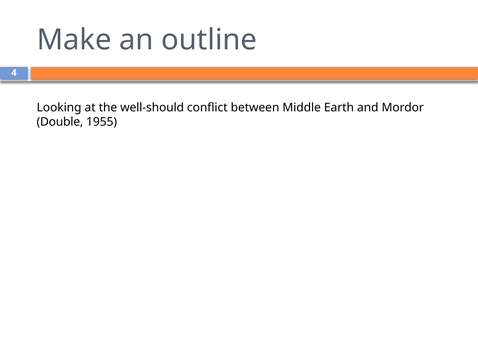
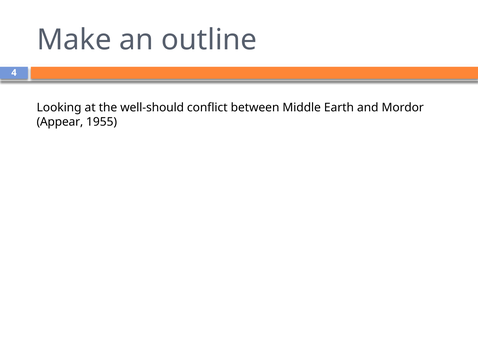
Double: Double -> Appear (60, 122)
